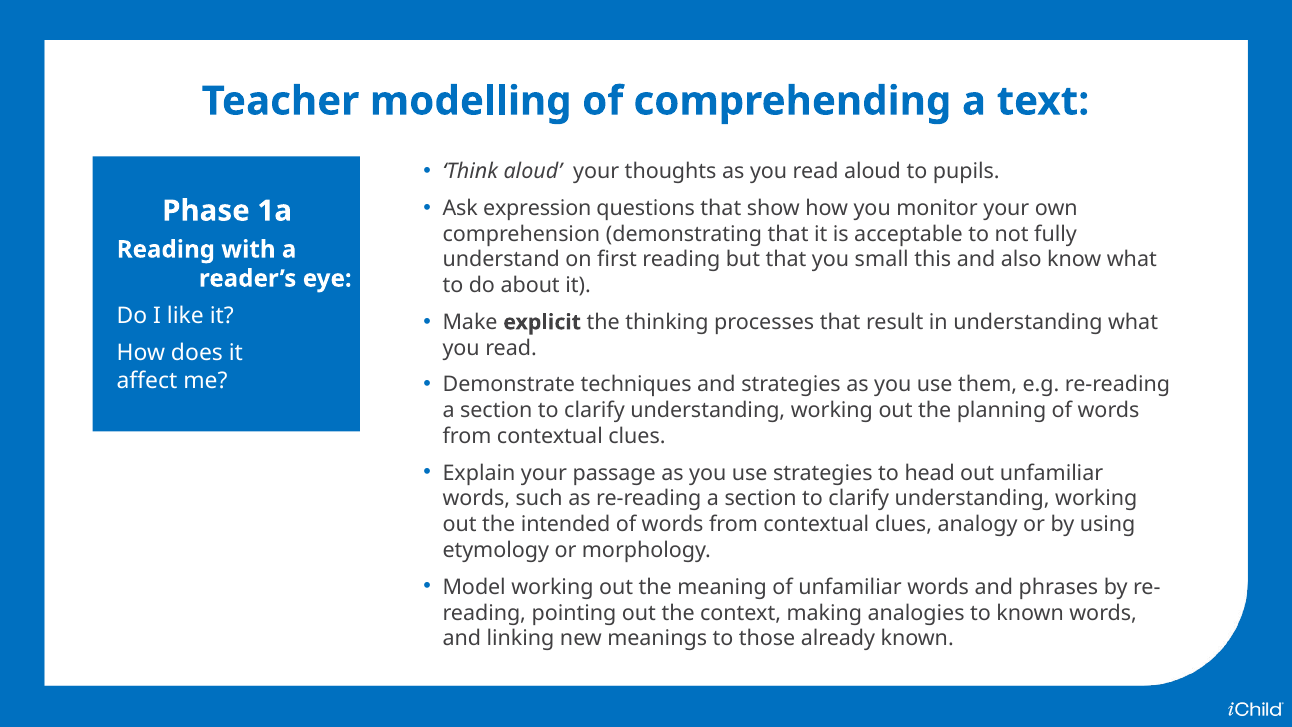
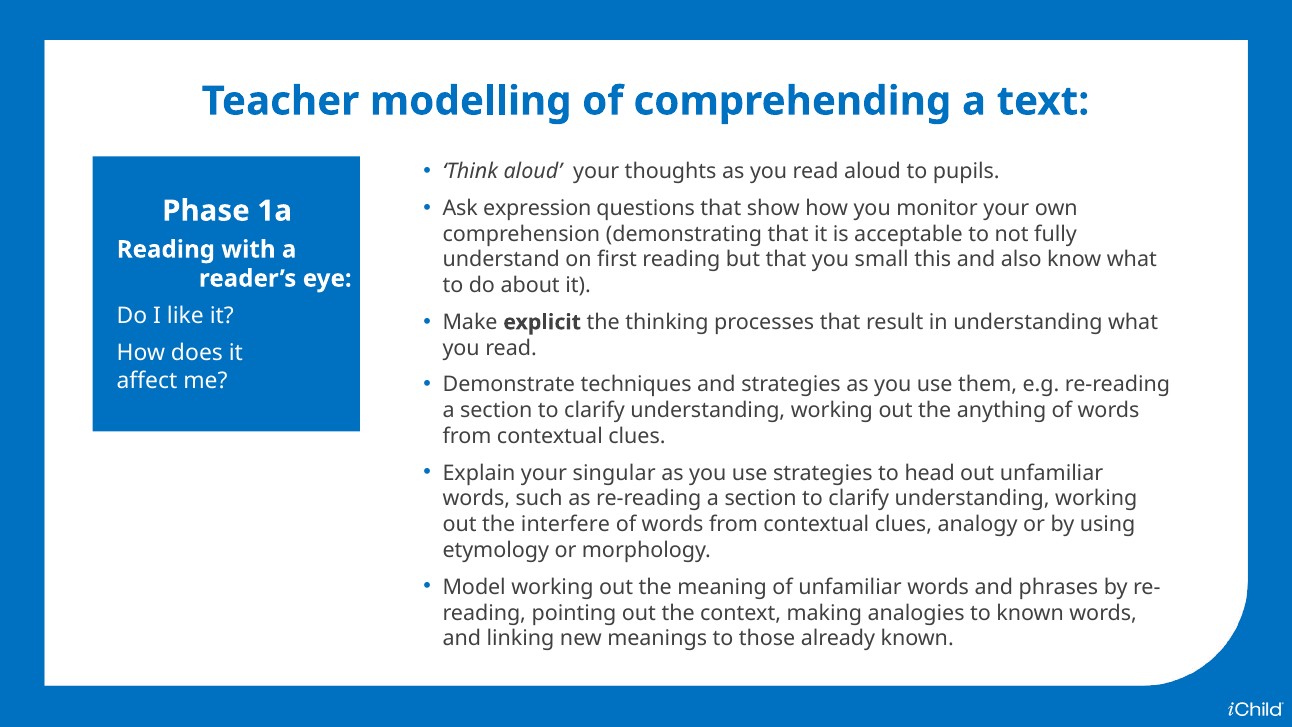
planning: planning -> anything (1002, 410)
passage: passage -> singular (614, 473)
intended: intended -> interfere (565, 524)
